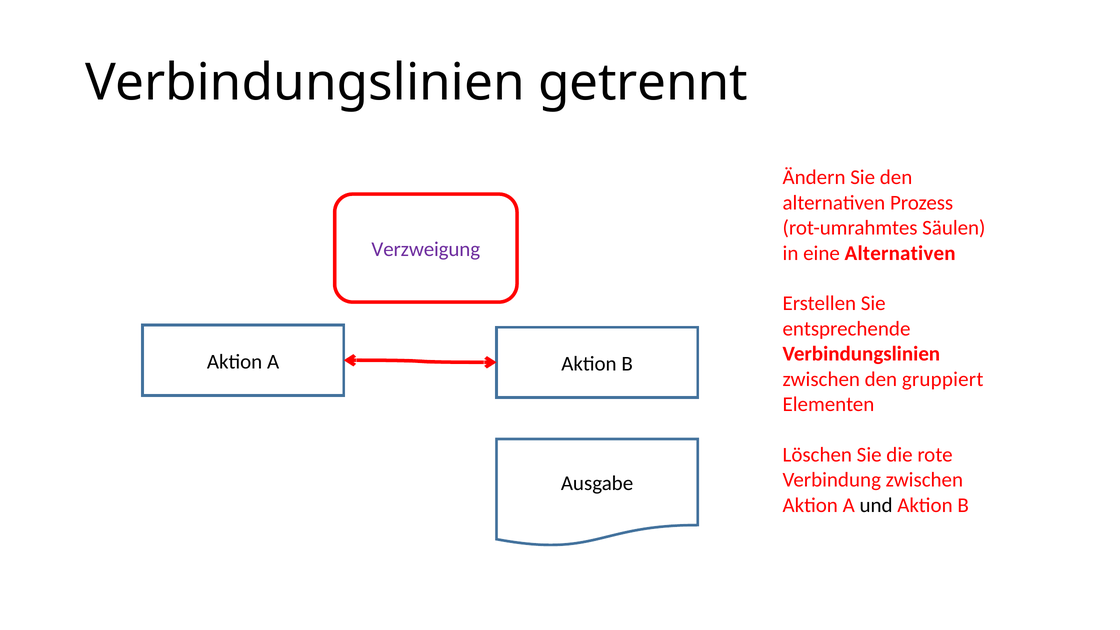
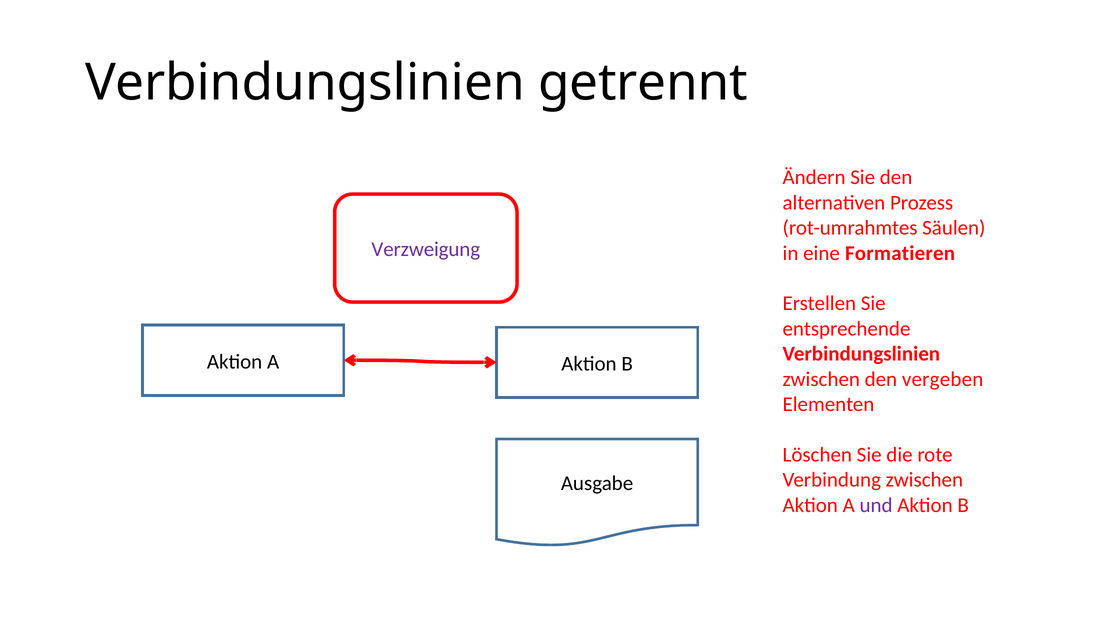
eine Alternativen: Alternativen -> Formatieren (900, 253)
gruppiert: gruppiert -> vergeben (943, 379)
und colour: black -> purple (876, 505)
